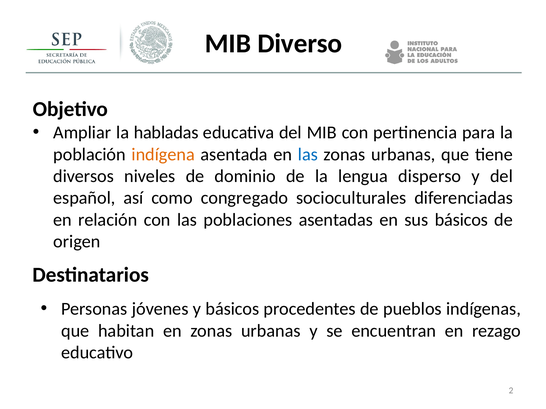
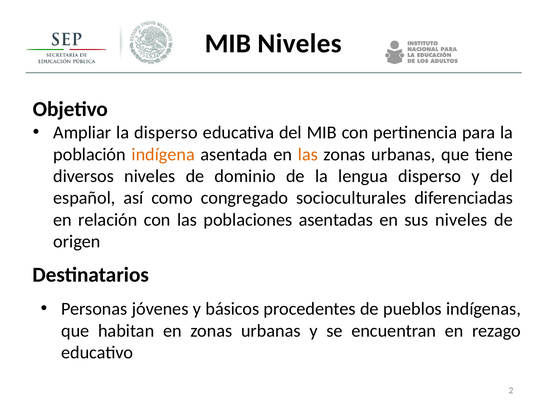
MIB Diverso: Diverso -> Niveles (300, 43)
la habladas: habladas -> disperso (166, 133)
las colour: blue -> orange (308, 155)
sus básicos: básicos -> niveles (461, 220)
